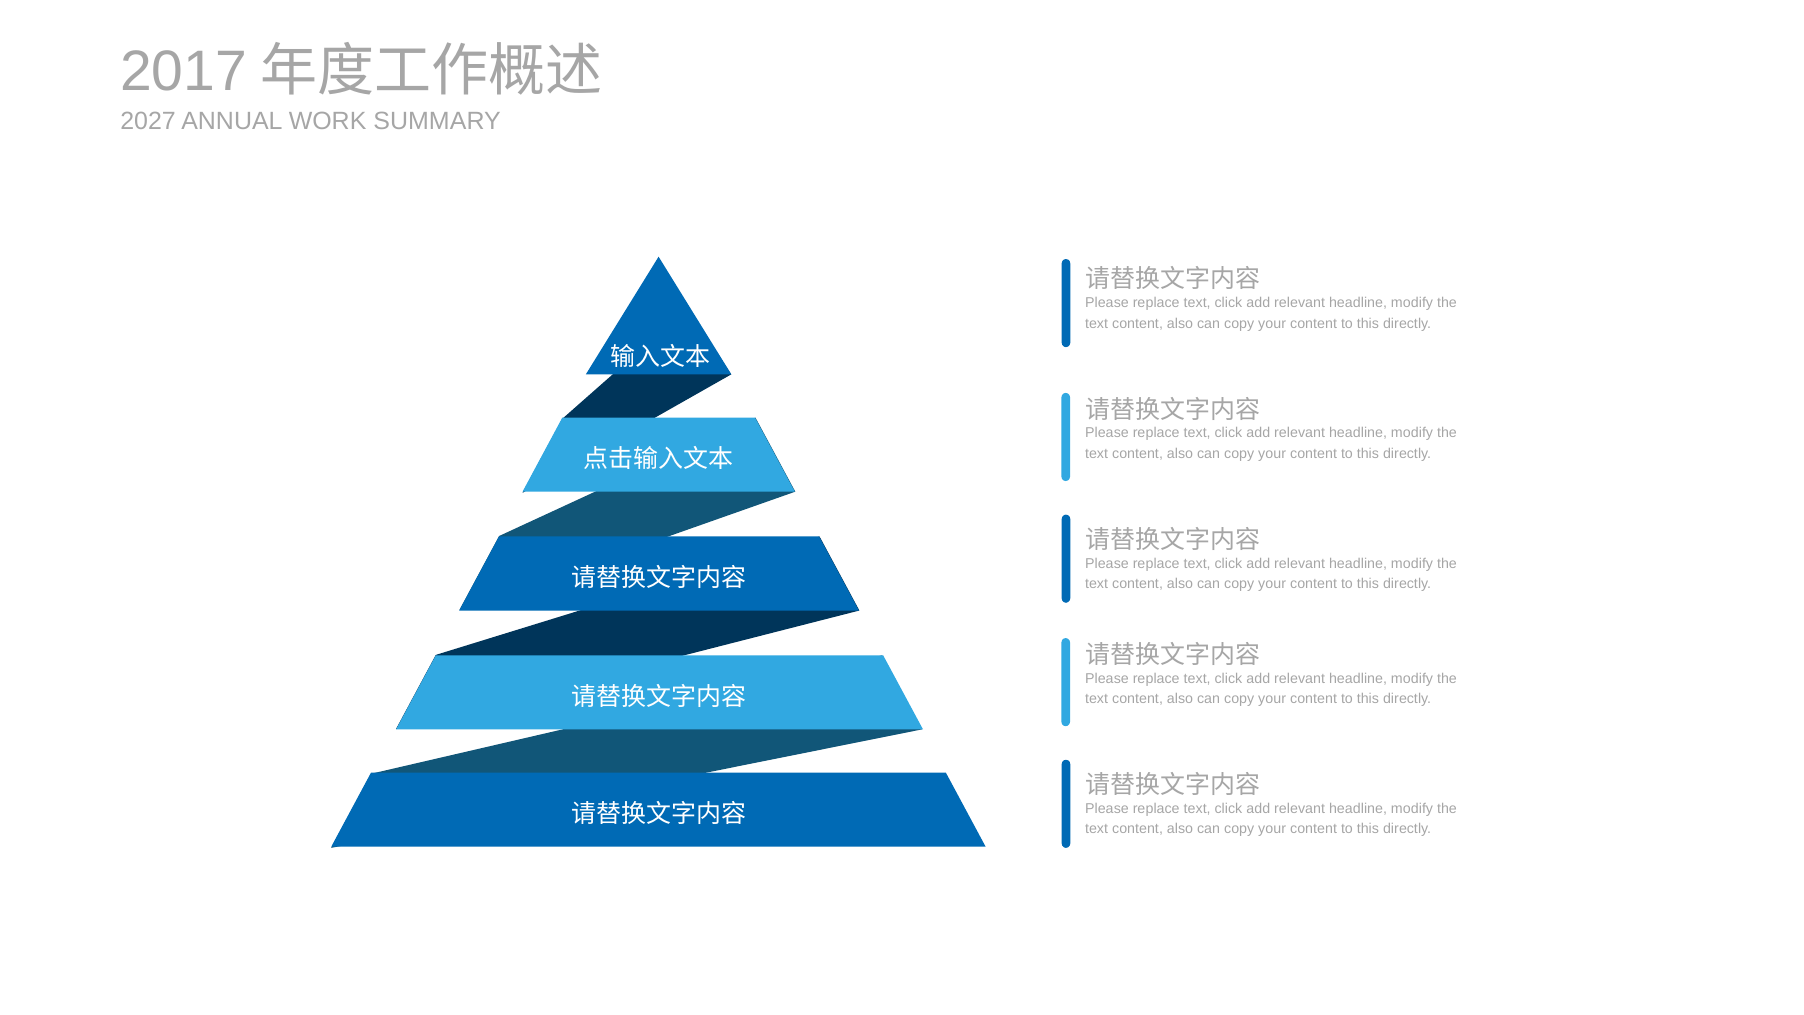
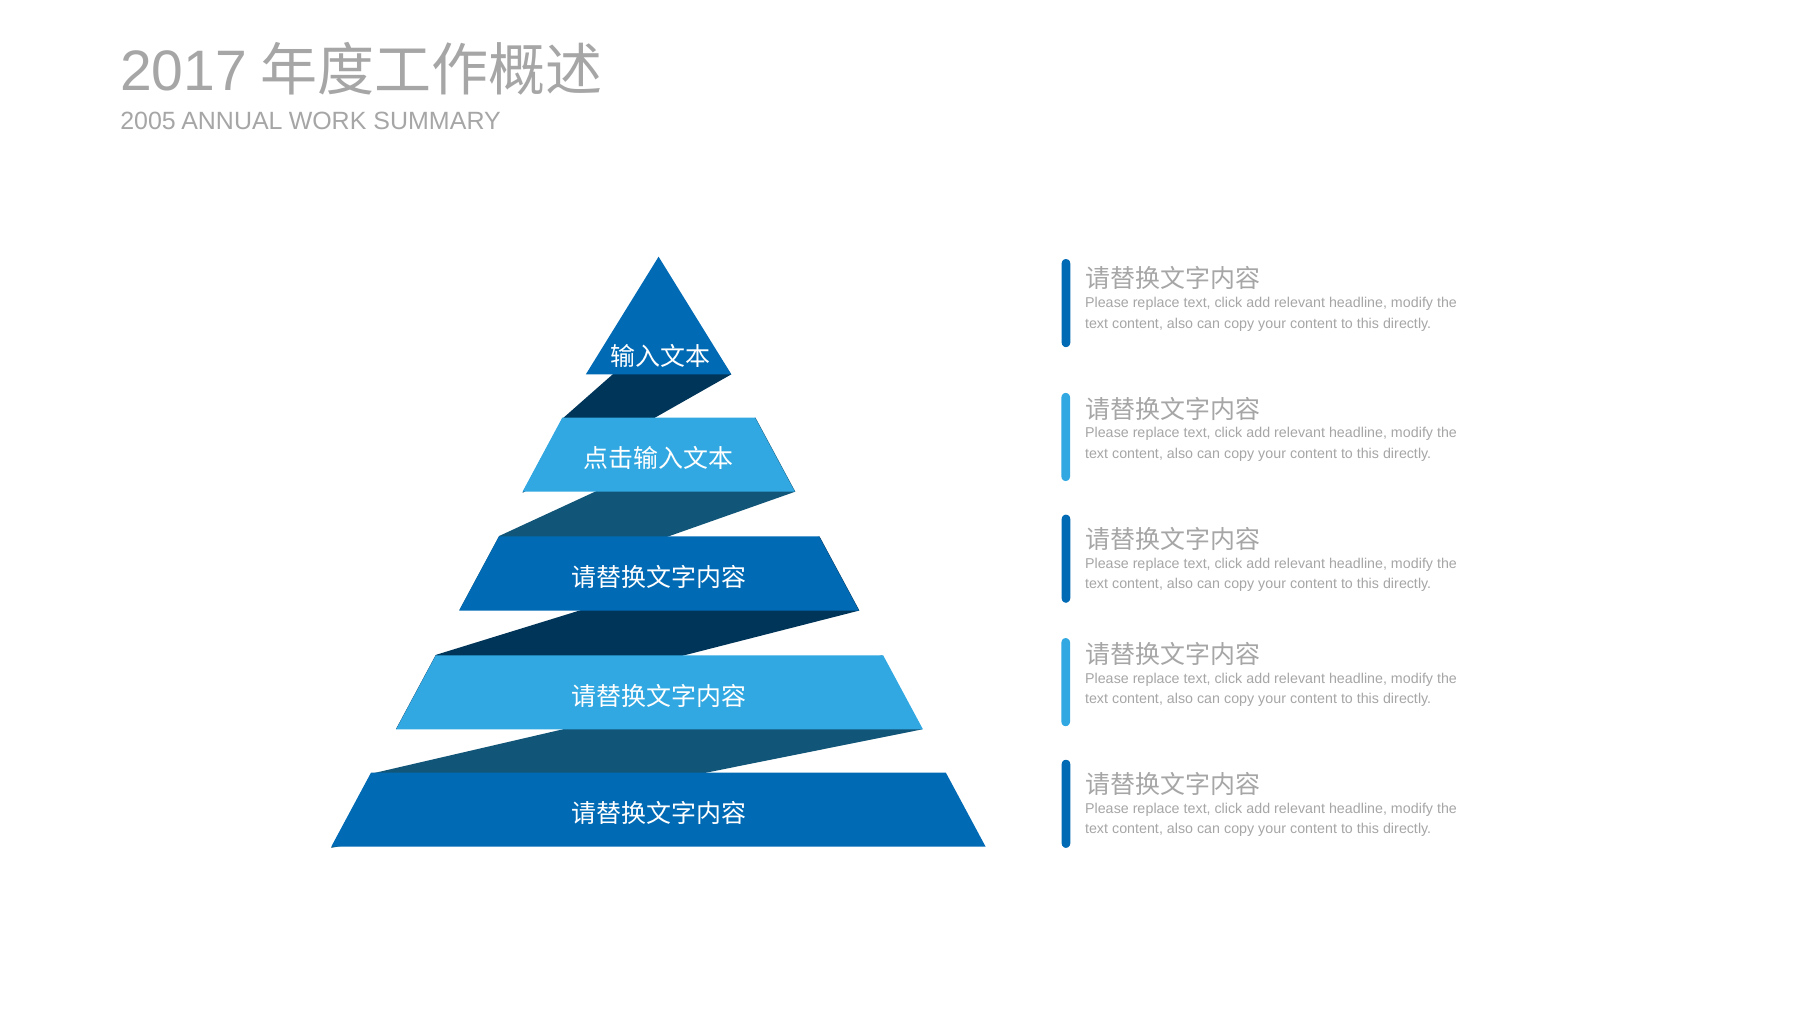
2027: 2027 -> 2005 (148, 121)
